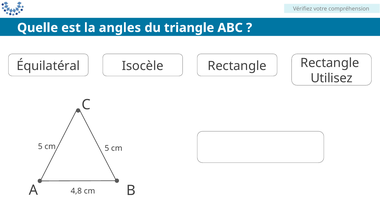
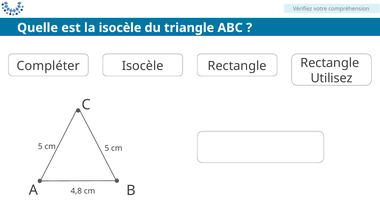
la angles: angles -> isocèle (120, 28)
Équilatéral: Équilatéral -> Compléter (48, 66)
